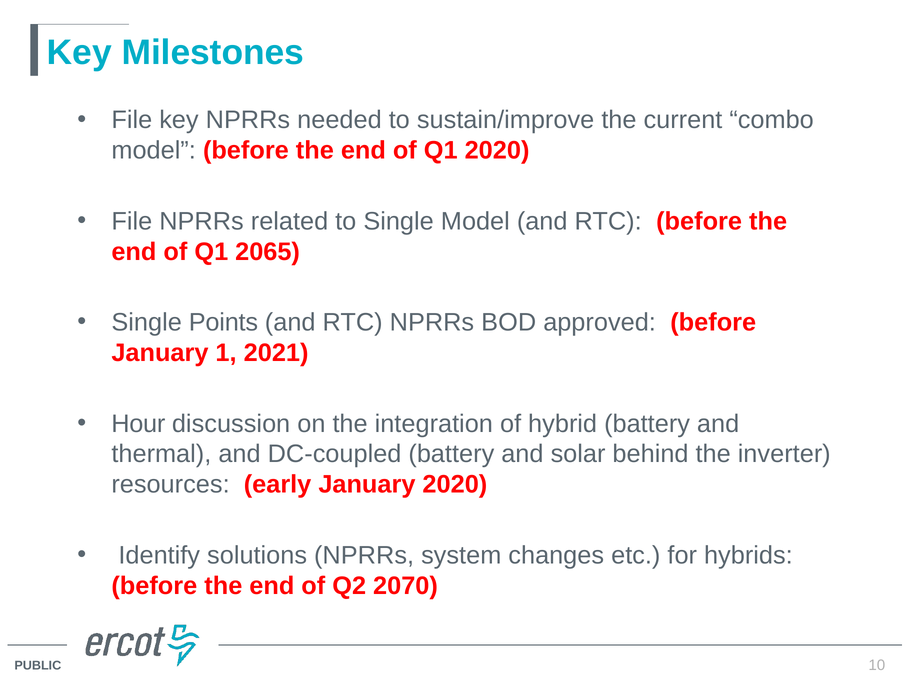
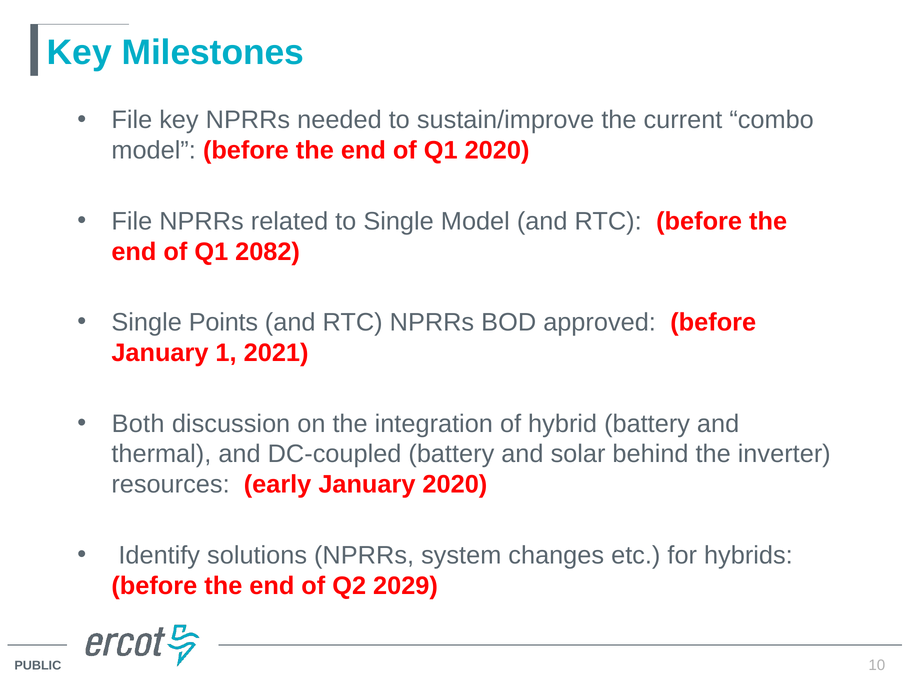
2065: 2065 -> 2082 (268, 252)
Hour: Hour -> Both (138, 424)
2070: 2070 -> 2029 (405, 586)
